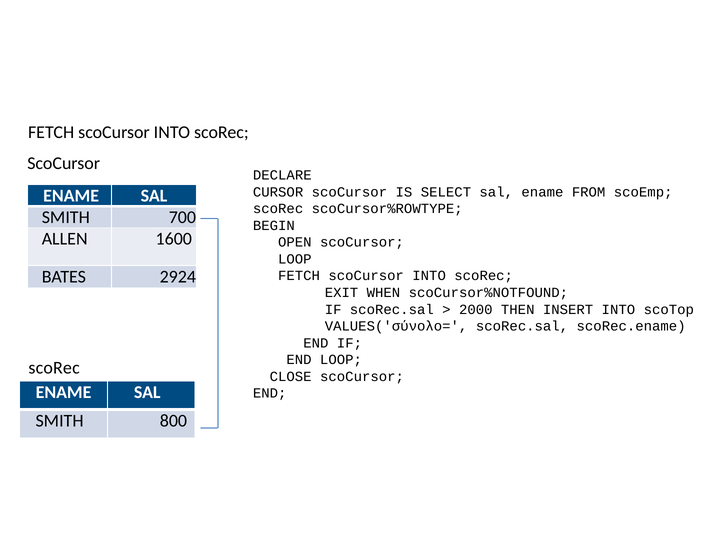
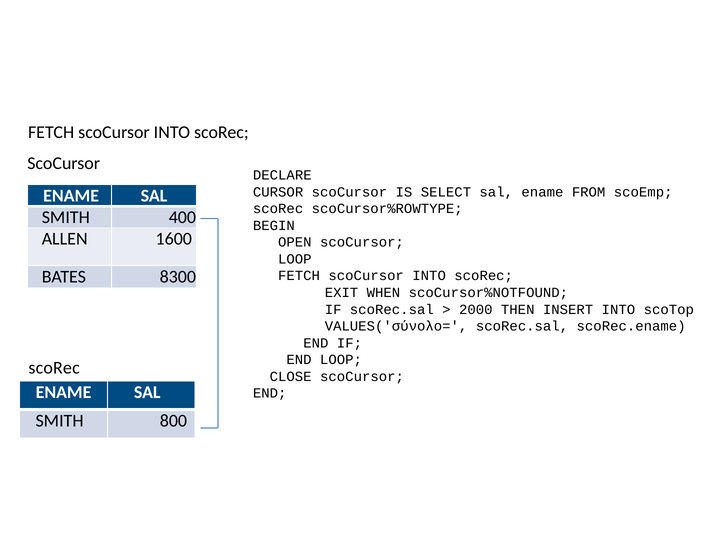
700: 700 -> 400 (182, 217)
2924: 2924 -> 8300 (178, 277)
